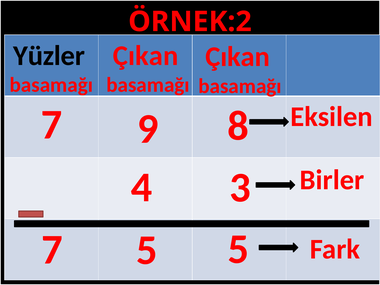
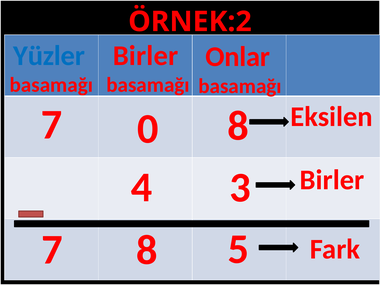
Yüzler colour: black -> blue (49, 56)
Çıkan: Çıkan -> Birler (146, 56)
Çıkan: Çıkan -> Onlar (238, 57)
9: 9 -> 0 (148, 129)
7 5: 5 -> 8 (147, 250)
